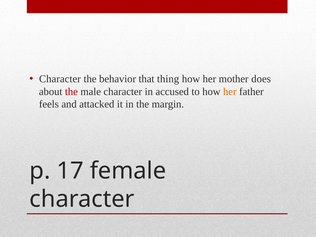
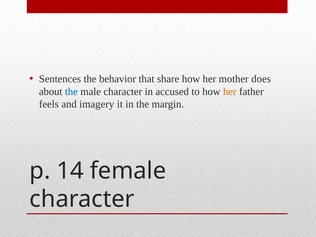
Character: Character -> Sentences (60, 79)
thing: thing -> share (168, 79)
the colour: red -> blue (71, 92)
attacked: attacked -> imagery (97, 104)
17: 17 -> 14 (70, 171)
